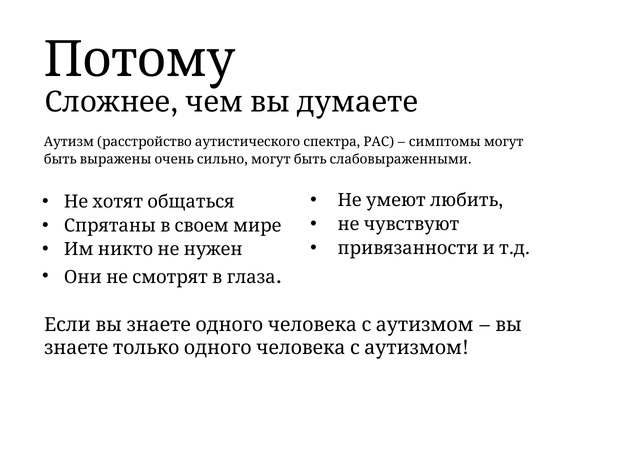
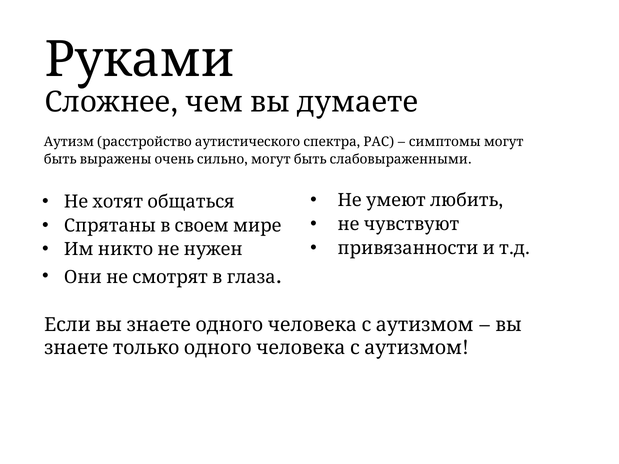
Потому: Потому -> Руками (140, 60)
